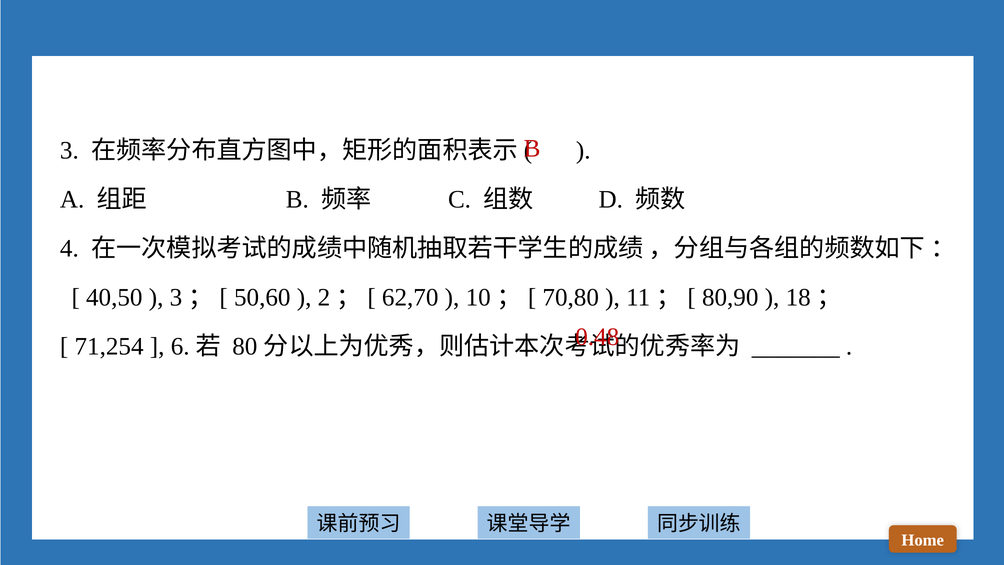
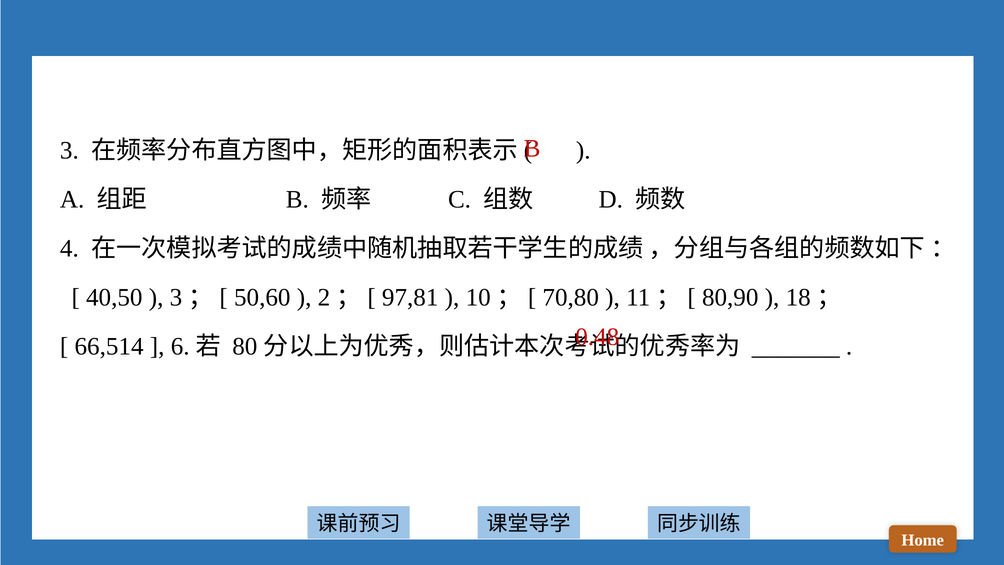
62,70: 62,70 -> 97,81 (410, 297)
71,254: 71,254 -> 66,514 (109, 346)
